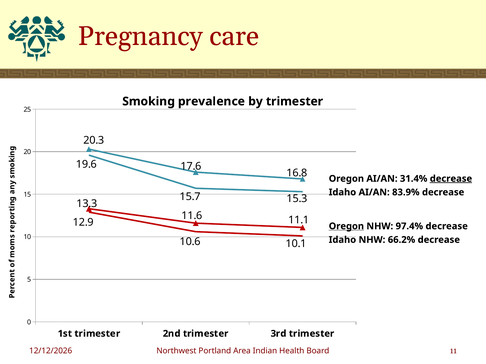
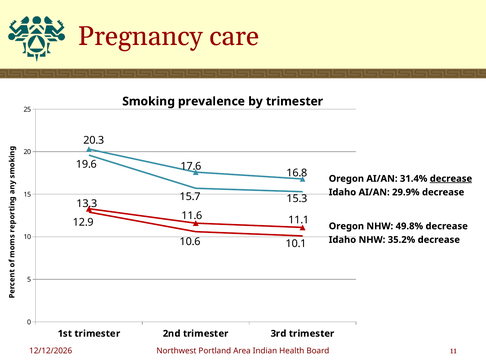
83.9%: 83.9% -> 29.9% (406, 192)
Oregon underline: present -> none (346, 226)
97.4%: 97.4% -> 49.8% (409, 226)
66.2%: 66.2% -> 35.2% (402, 240)
